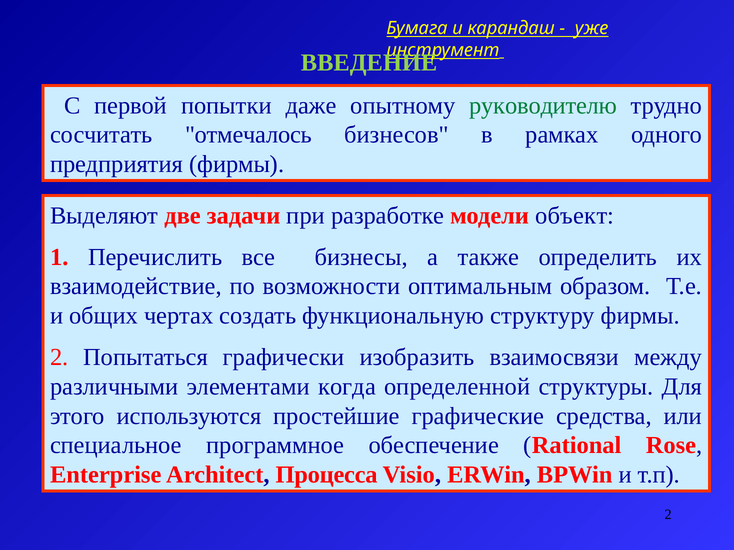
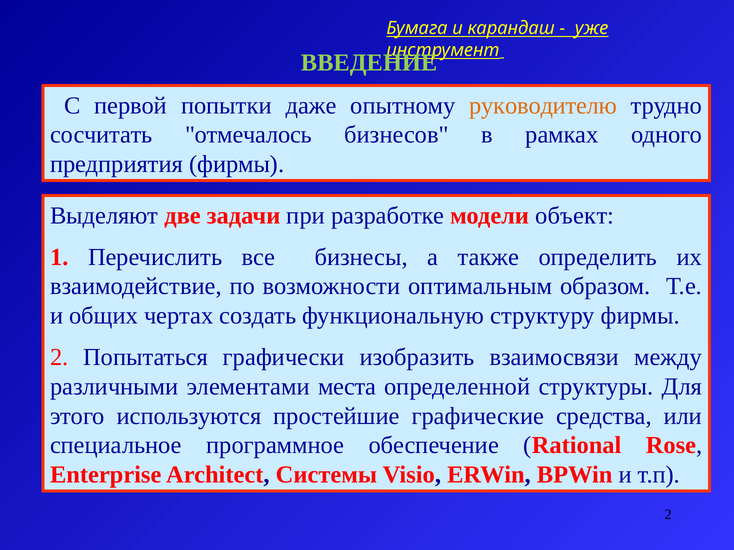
руководителю colour: green -> orange (543, 106)
когда: когда -> места (347, 387)
Процесса: Процесса -> Системы (326, 475)
